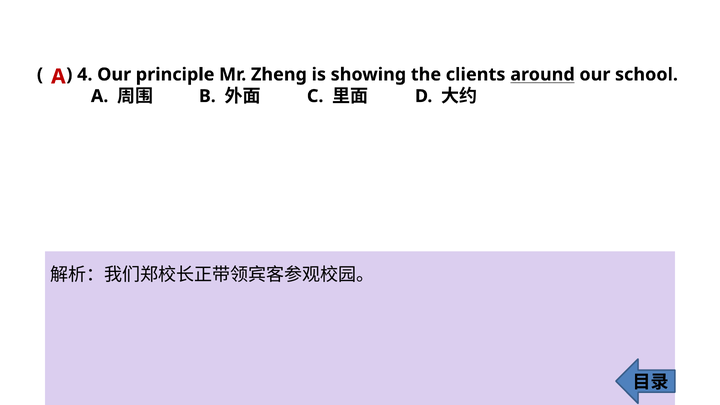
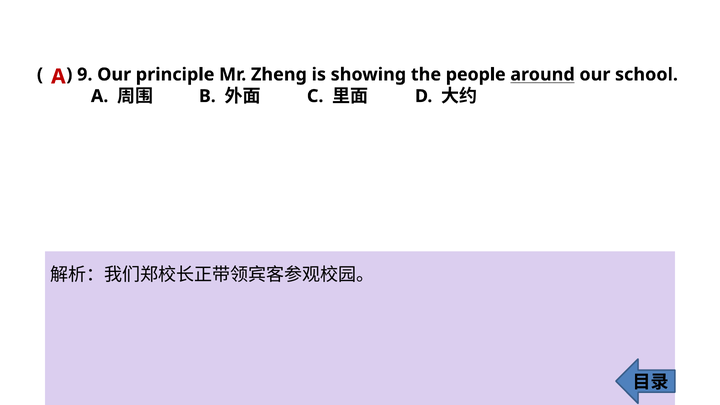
4: 4 -> 9 (85, 75)
clients: clients -> people (476, 75)
